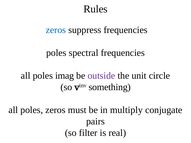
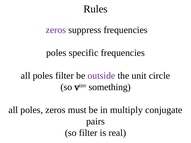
zeros colour: blue -> purple (56, 30)
spectral: spectral -> specific (84, 53)
poles imag: imag -> filter (65, 76)
